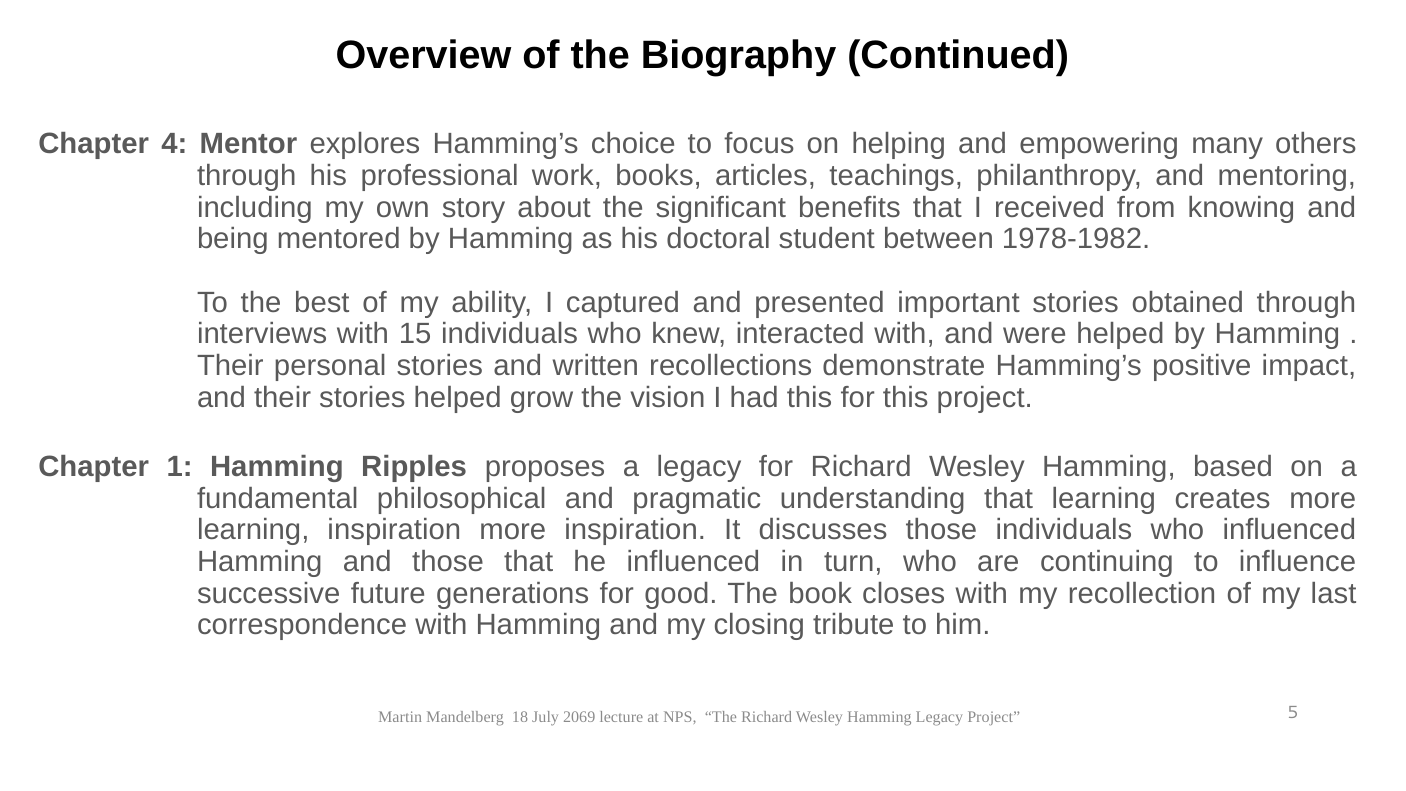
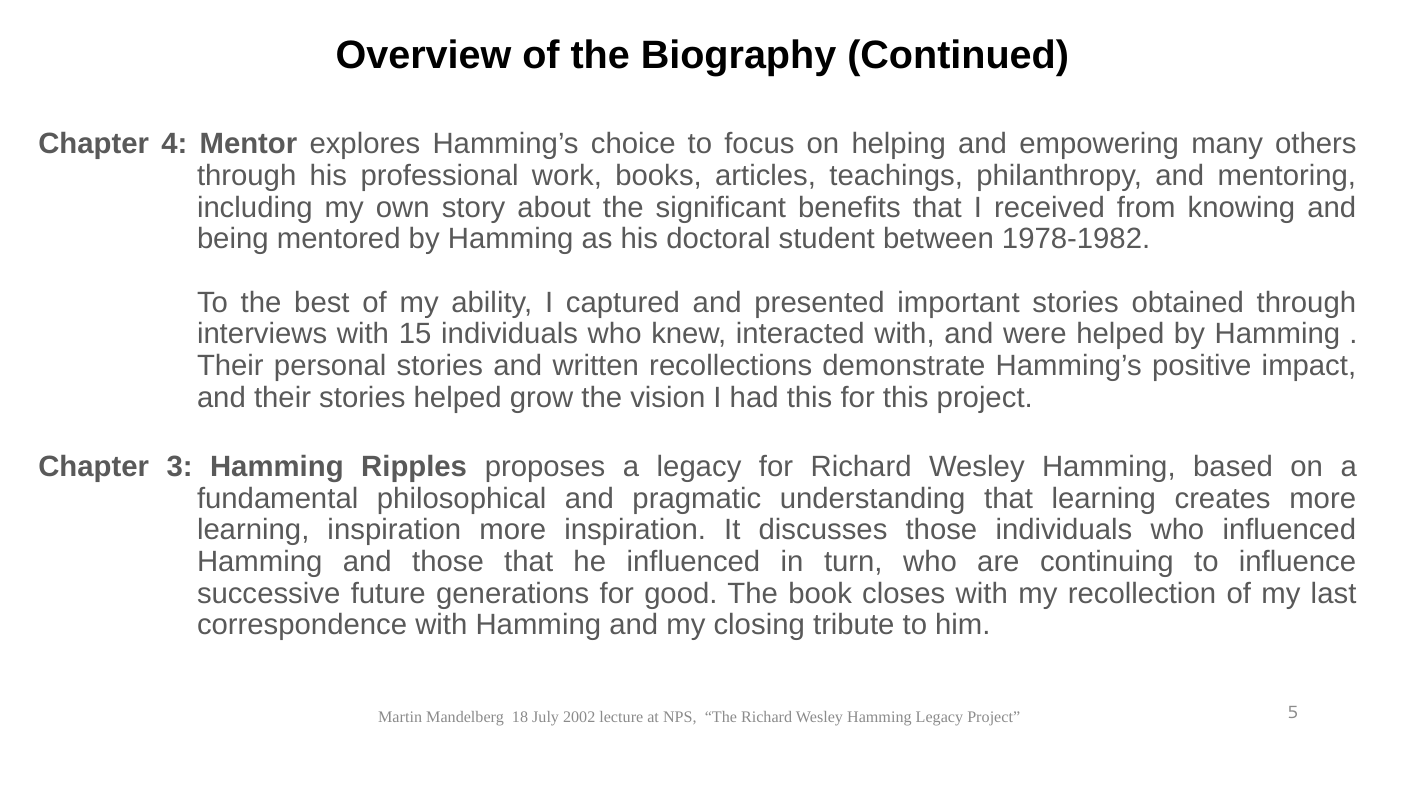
1: 1 -> 3 (180, 467)
2069: 2069 -> 2002 (579, 717)
